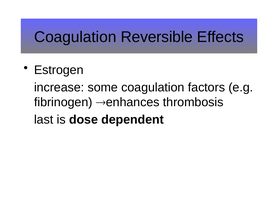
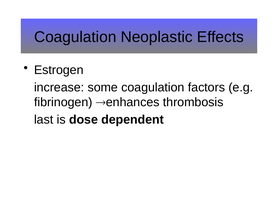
Reversible: Reversible -> Neoplastic (157, 37)
